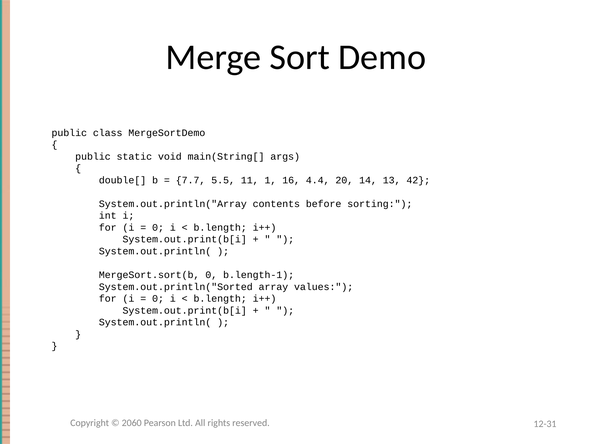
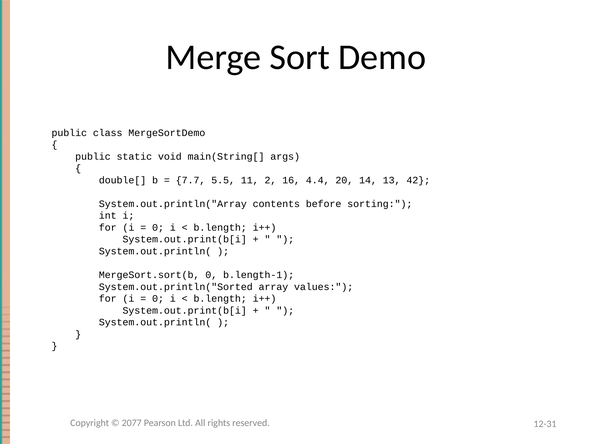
1: 1 -> 2 (270, 180)
2060: 2060 -> 2077 (132, 423)
